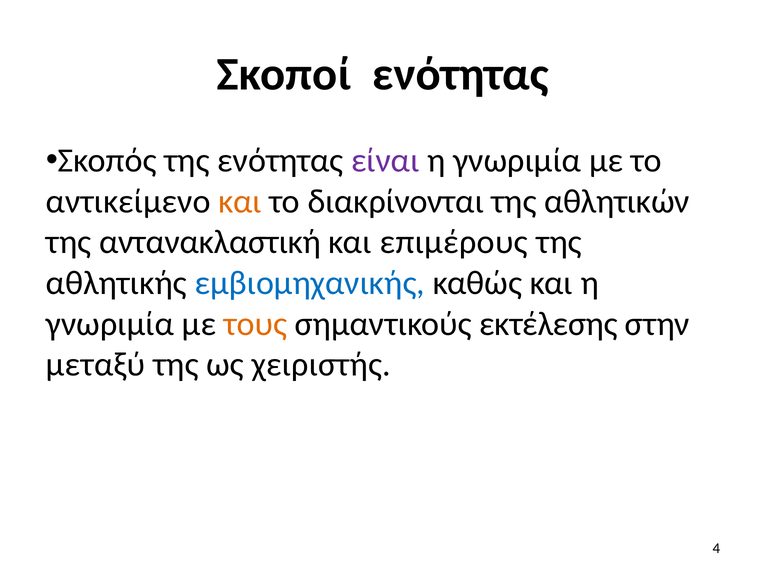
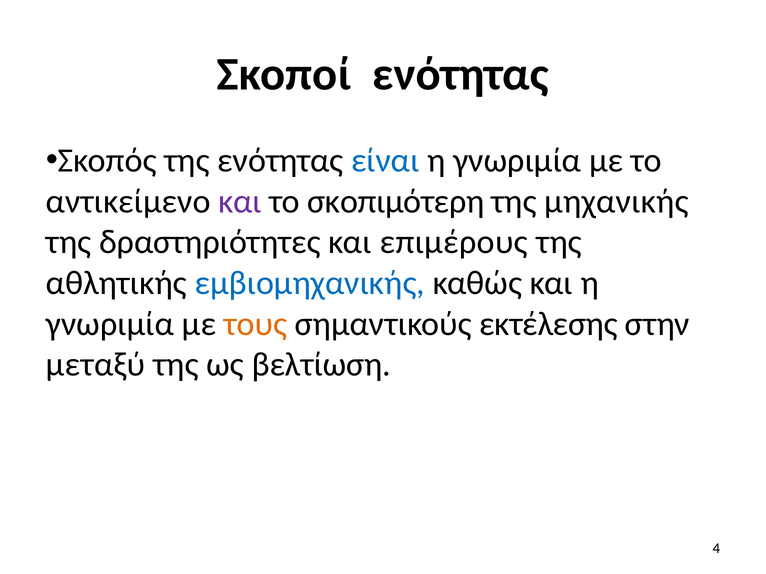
είναι colour: purple -> blue (385, 161)
και colour: orange -> purple (240, 202)
διακρίνονται: διακρίνονται -> σκοπιμότερη (396, 202)
αθλητικών: αθλητικών -> μηχανικής (617, 202)
αντανακλαστική: αντανακλαστική -> δραστηριότητες (210, 242)
χειριστής: χειριστής -> βελτίωση (321, 365)
